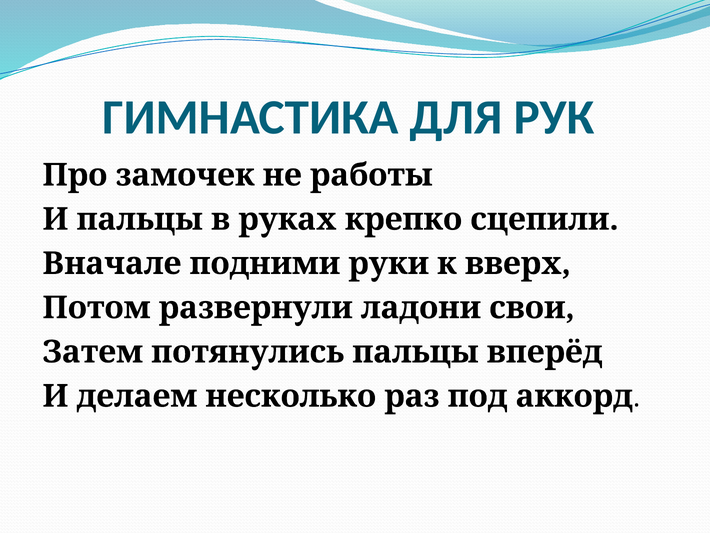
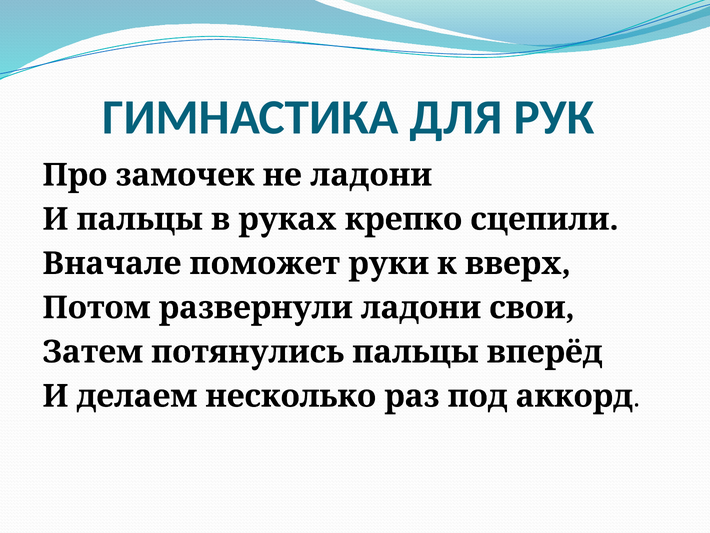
не работы: работы -> ладони (371, 175)
подними: подними -> поможет (265, 263)
